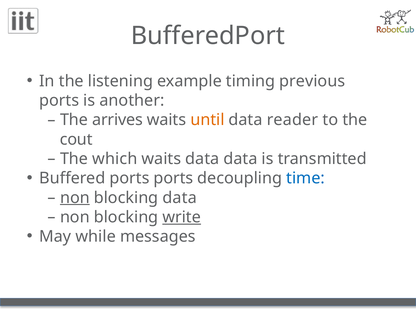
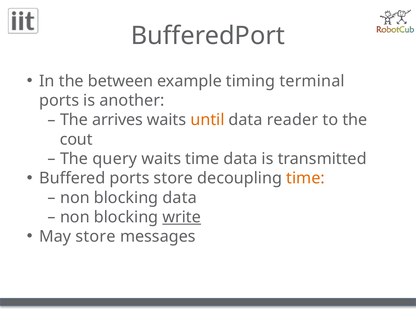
listening: listening -> between (121, 81)
previous: previous -> terminal (312, 81)
which: which -> query (115, 159)
waits data: data -> time (202, 159)
ports ports: ports -> store (173, 178)
time colour: blue -> orange (306, 178)
non underline: present -> none (75, 198)
May while: while -> store (96, 237)
